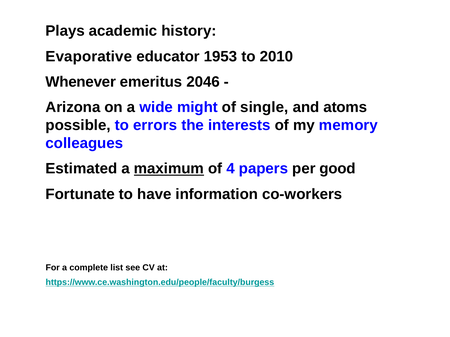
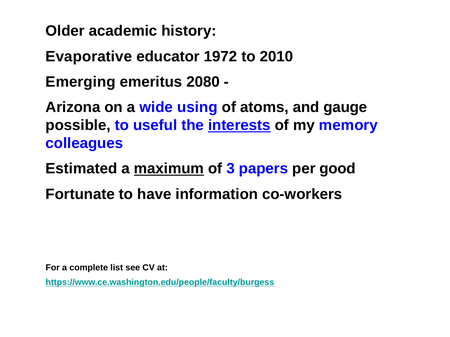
Plays: Plays -> Older (65, 31)
1953: 1953 -> 1972 (221, 56)
Whenever: Whenever -> Emerging (81, 82)
2046: 2046 -> 2080 (203, 82)
might: might -> using (197, 107)
single: single -> atoms (264, 107)
atoms: atoms -> gauge (345, 107)
errors: errors -> useful (155, 125)
interests underline: none -> present (239, 125)
4: 4 -> 3 (231, 169)
